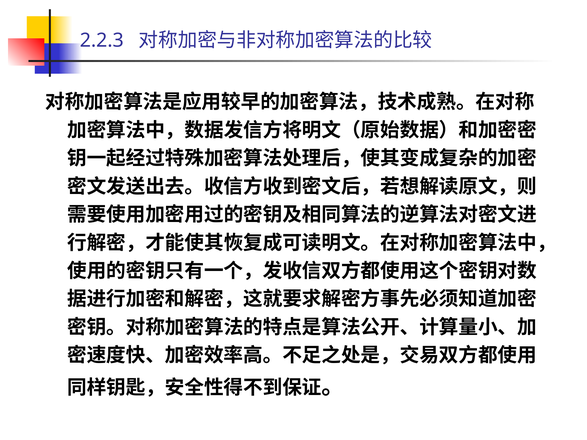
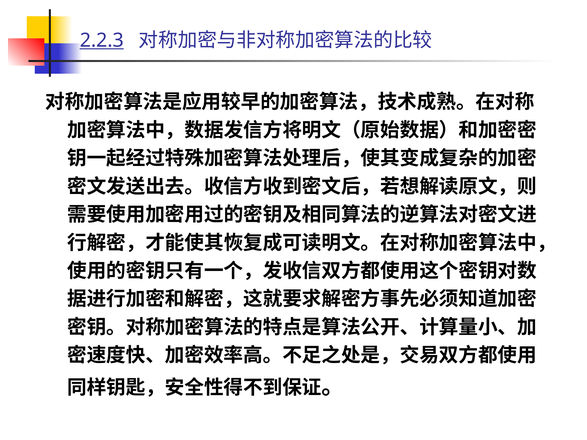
2.2.3 underline: none -> present (102, 40)
